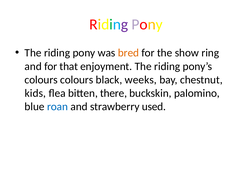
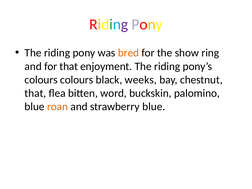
kids: kids -> that (35, 93)
there: there -> word (114, 93)
roan colour: blue -> orange (57, 107)
strawberry used: used -> blue (154, 107)
